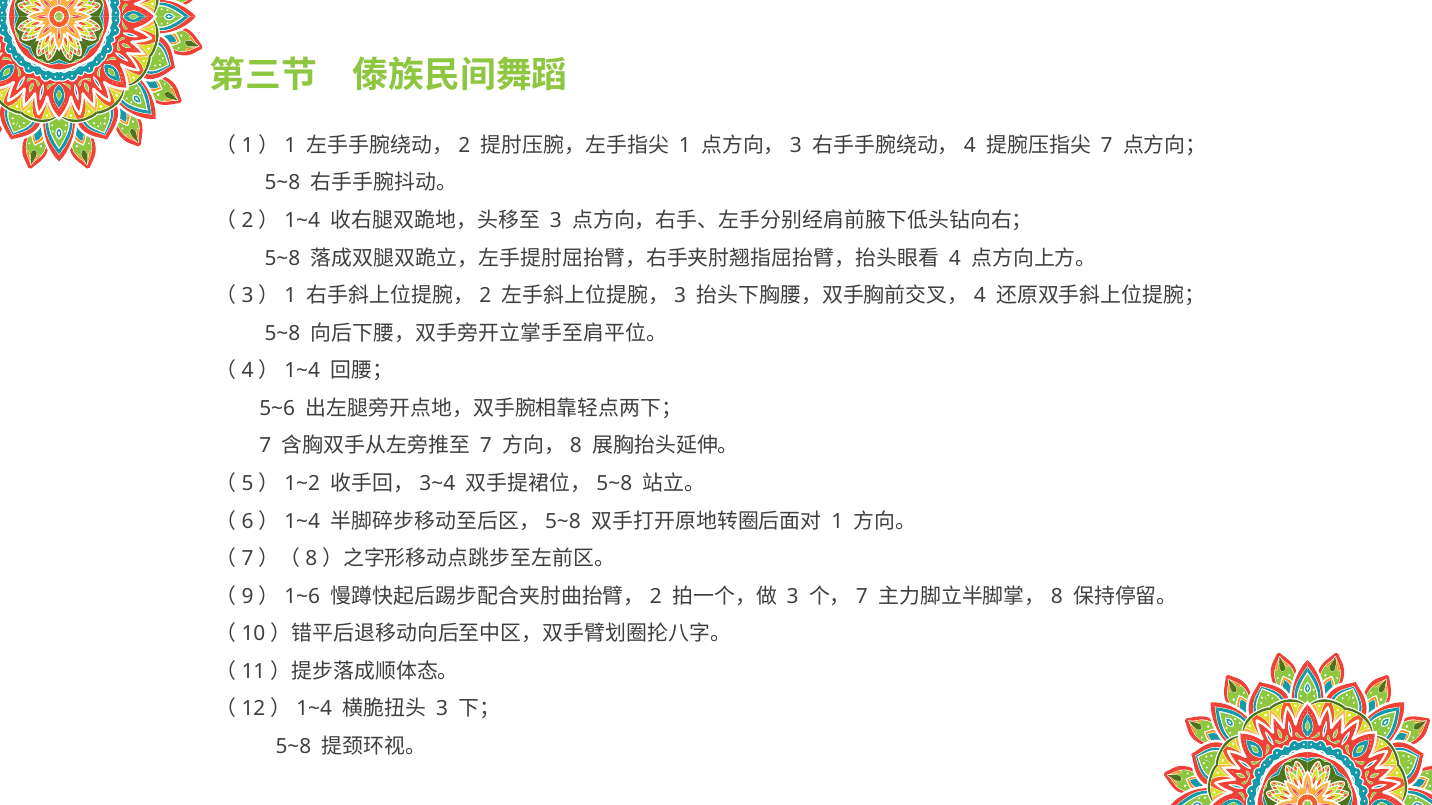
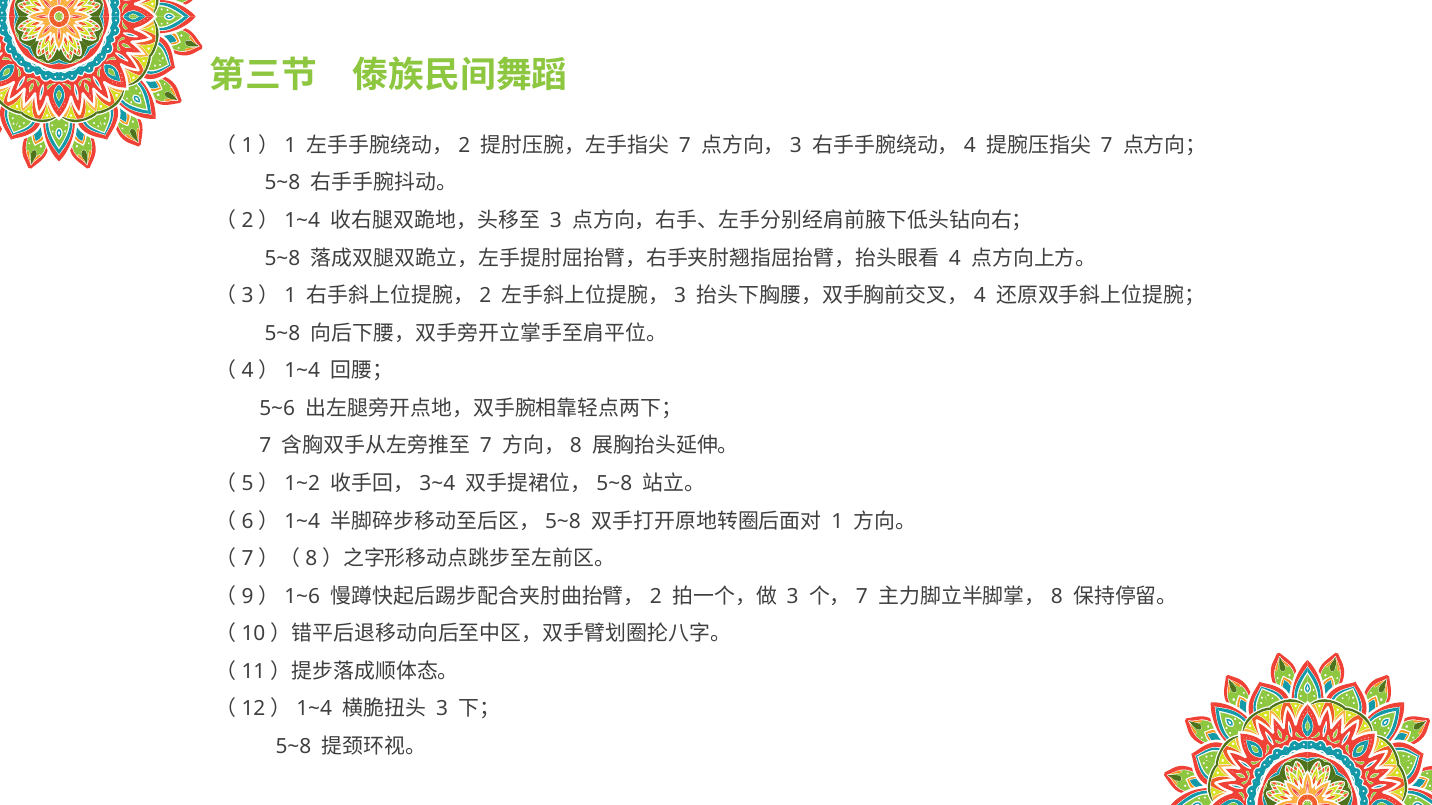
1: 1 -> 7 (685, 146)
